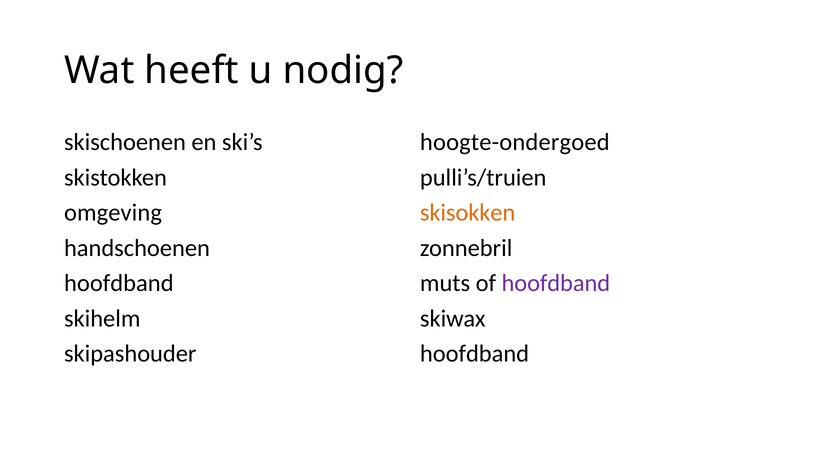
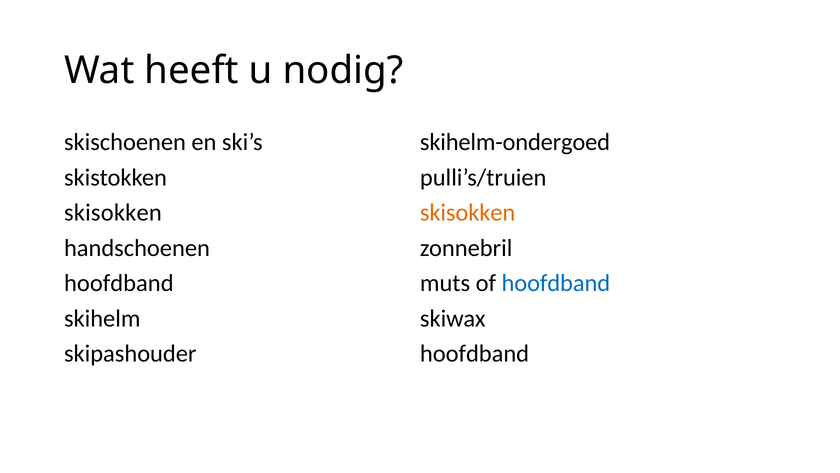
hoogte-ondergoed: hoogte-ondergoed -> skihelm-ondergoed (515, 142)
omgeving: omgeving -> skisokken (113, 212)
hoofdband colour: purple -> blue (556, 283)
